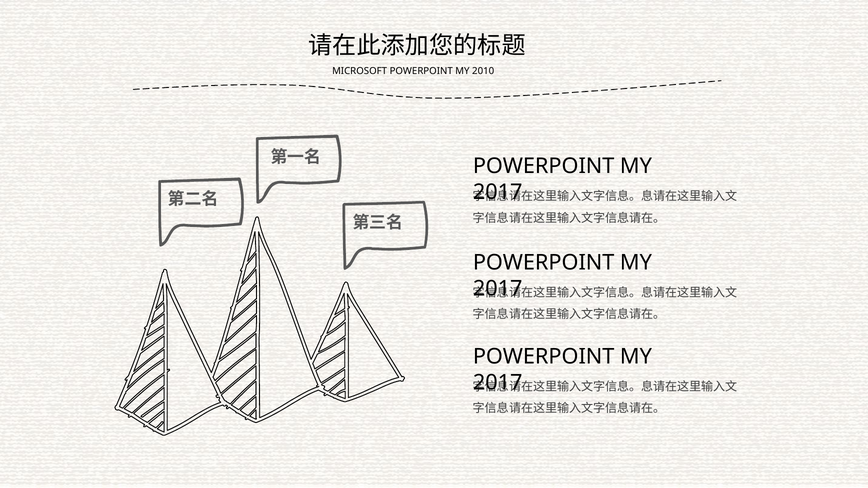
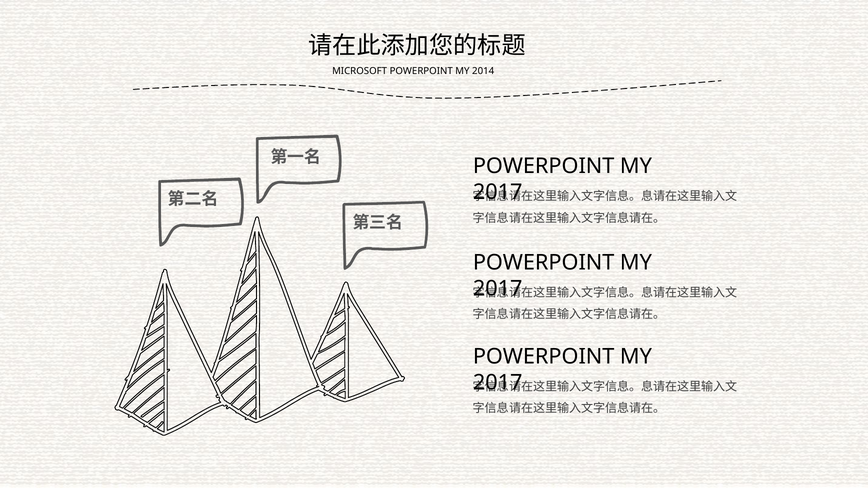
2010: 2010 -> 2014 (483, 71)
